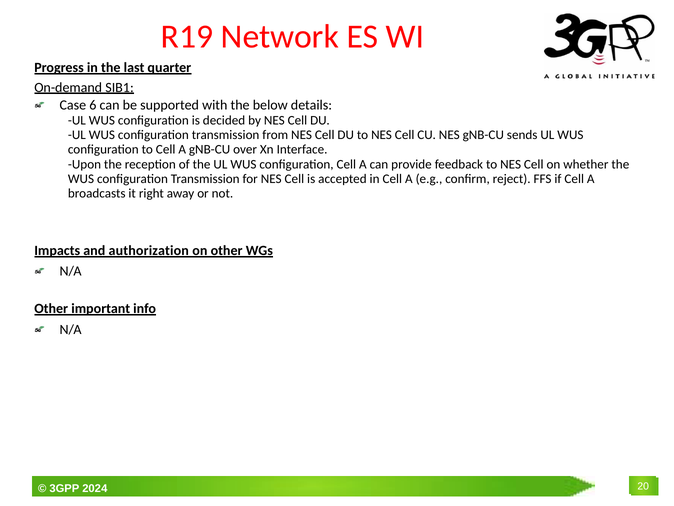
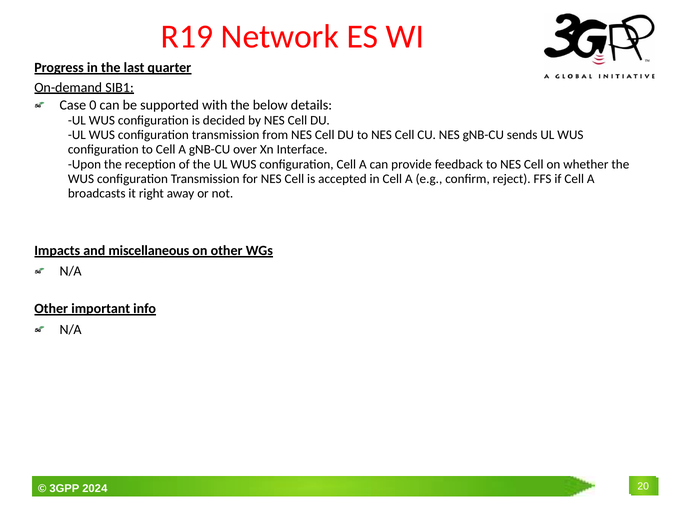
6: 6 -> 0 (93, 105)
authorization: authorization -> miscellaneous (149, 250)
